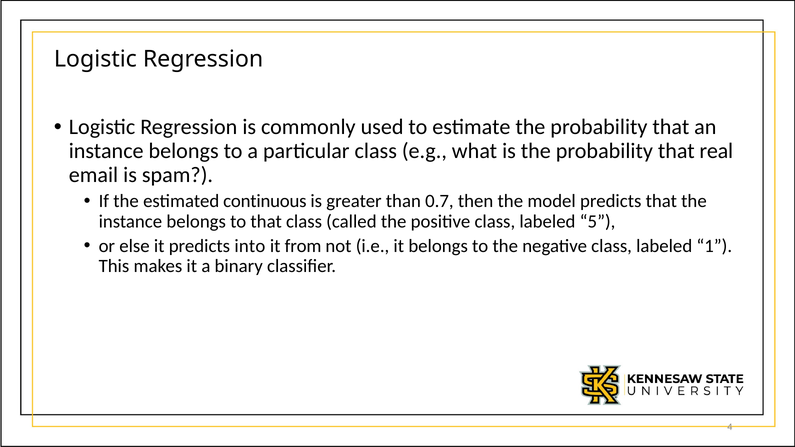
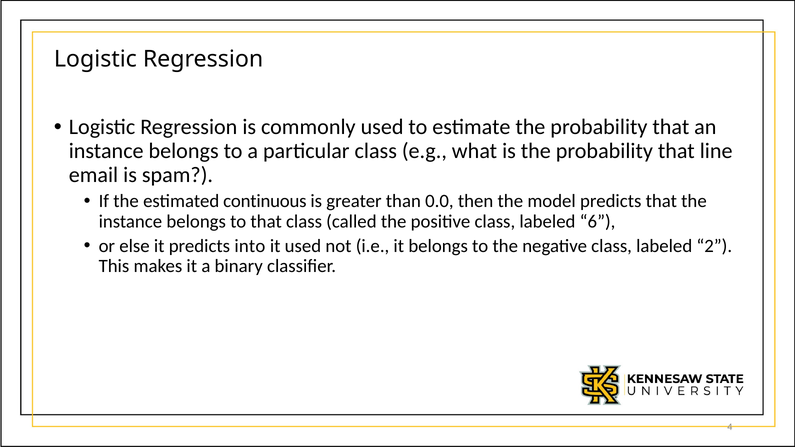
real: real -> line (716, 151)
0.7: 0.7 -> 0.0 (439, 201)
5: 5 -> 6 (598, 222)
it from: from -> used (303, 246)
1: 1 -> 2 (714, 246)
